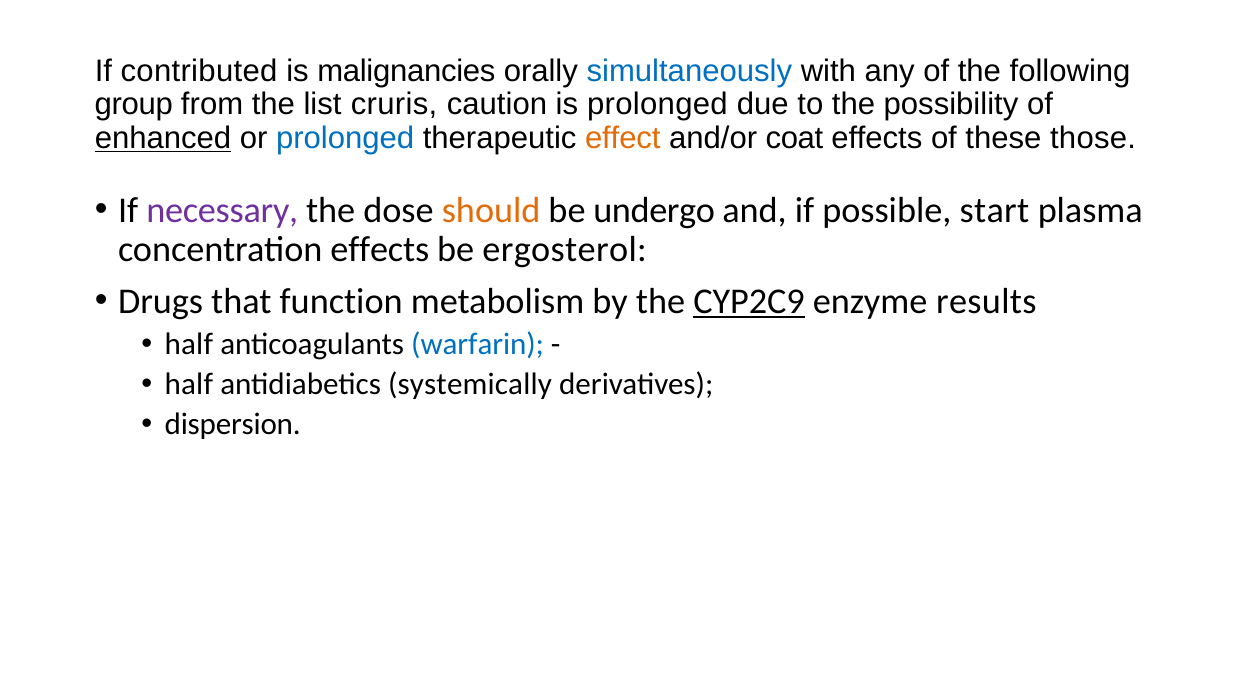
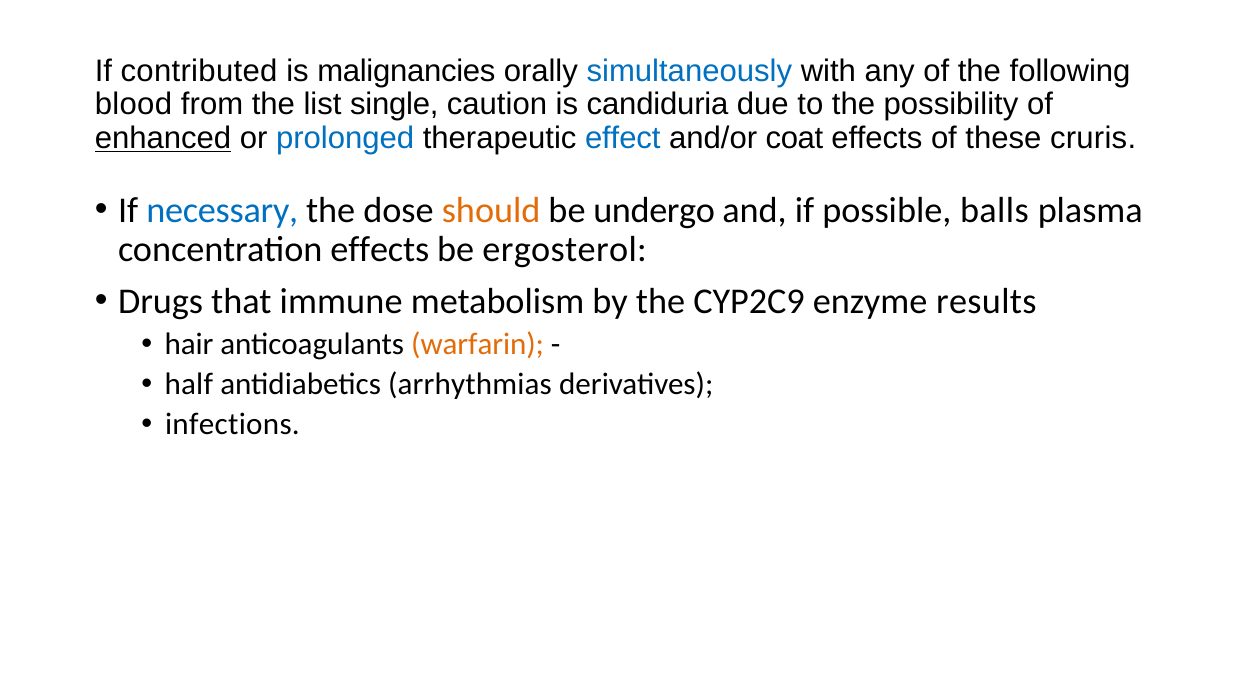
group: group -> blood (133, 105)
cruris: cruris -> single (394, 105)
is prolonged: prolonged -> candiduria (658, 105)
effect colour: orange -> blue (623, 138)
those: those -> cruris (1093, 138)
necessary colour: purple -> blue (222, 210)
start: start -> balls (994, 210)
function: function -> immune (341, 301)
CYP2C9 underline: present -> none (749, 301)
half: half -> hair (189, 344)
warfarin colour: blue -> orange (478, 344)
systemically: systemically -> arrhythmias (470, 384)
dispersion: dispersion -> infections (232, 424)
